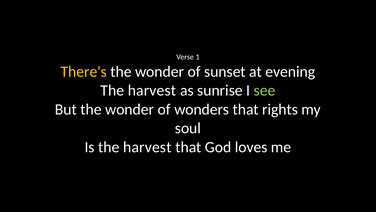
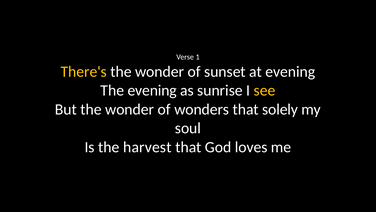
harvest: harvest -> evening (152, 90)
see colour: light green -> yellow (265, 90)
rights: rights -> solely (280, 109)
